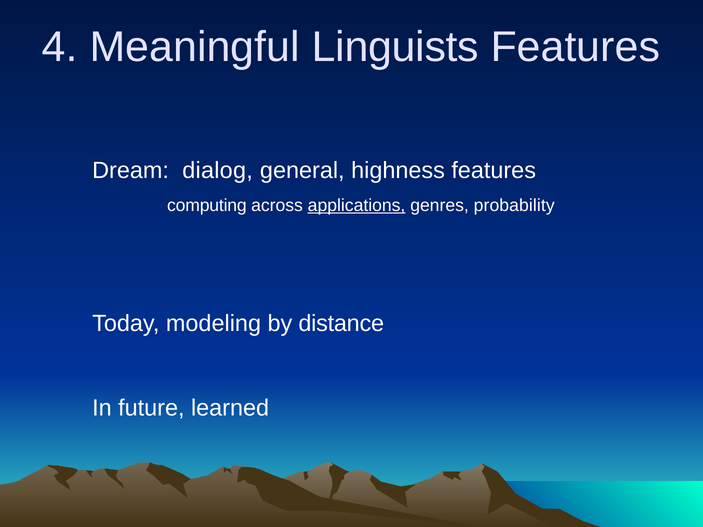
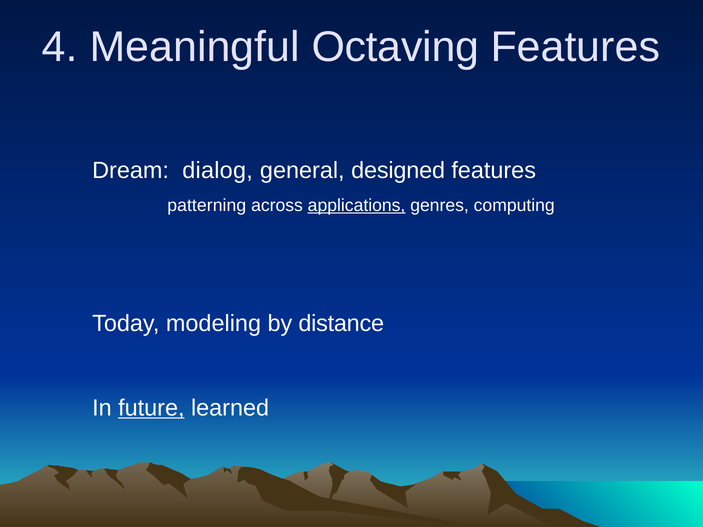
Linguists: Linguists -> Octaving (395, 47)
highness: highness -> designed (398, 171)
computing: computing -> patterning (207, 205)
probability: probability -> computing (514, 205)
future underline: none -> present (151, 408)
